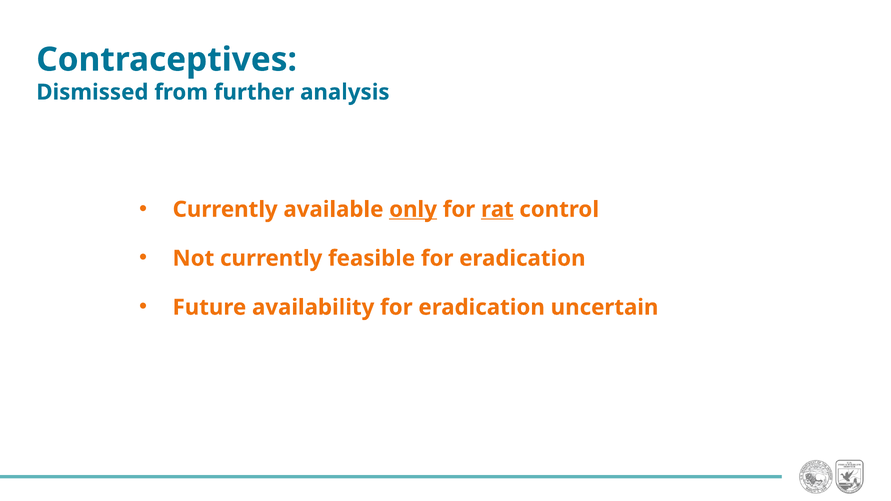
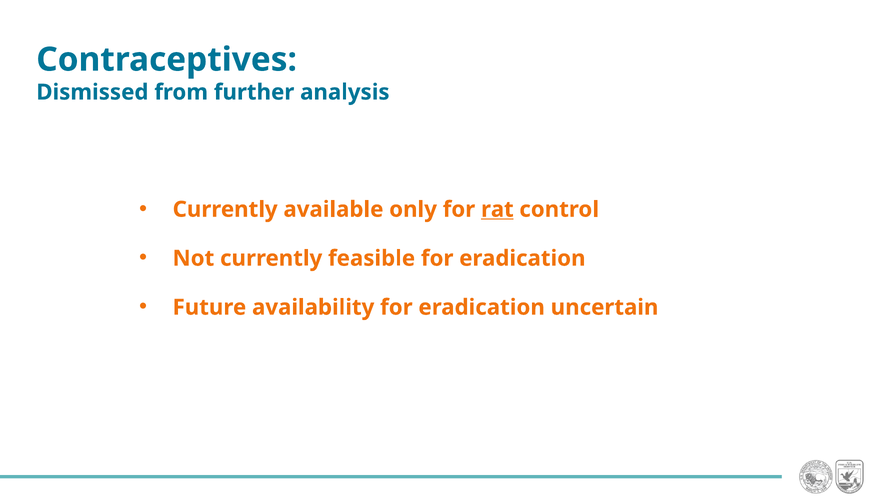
only underline: present -> none (413, 209)
